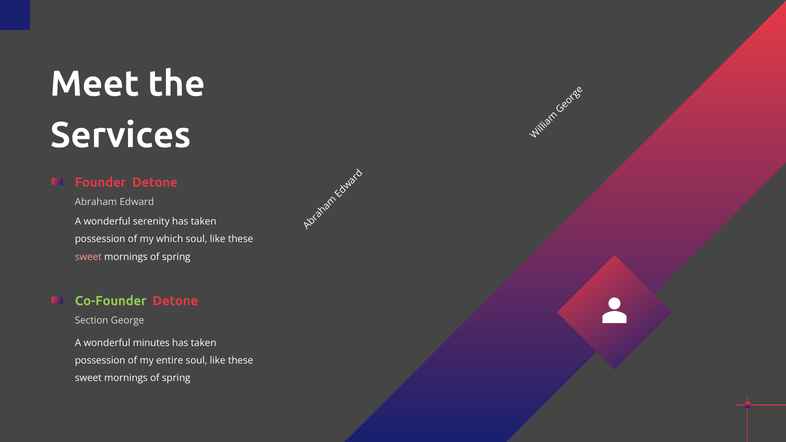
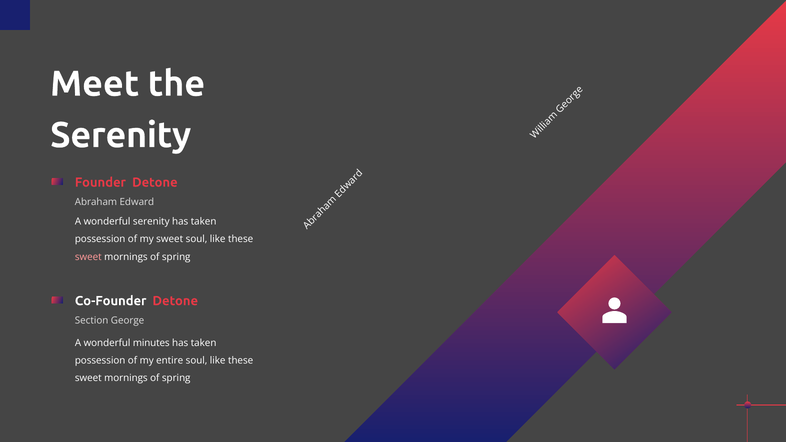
Services: Services -> Serenity (121, 135)
my which: which -> sweet (170, 239)
Co-Founder colour: light green -> white (111, 301)
